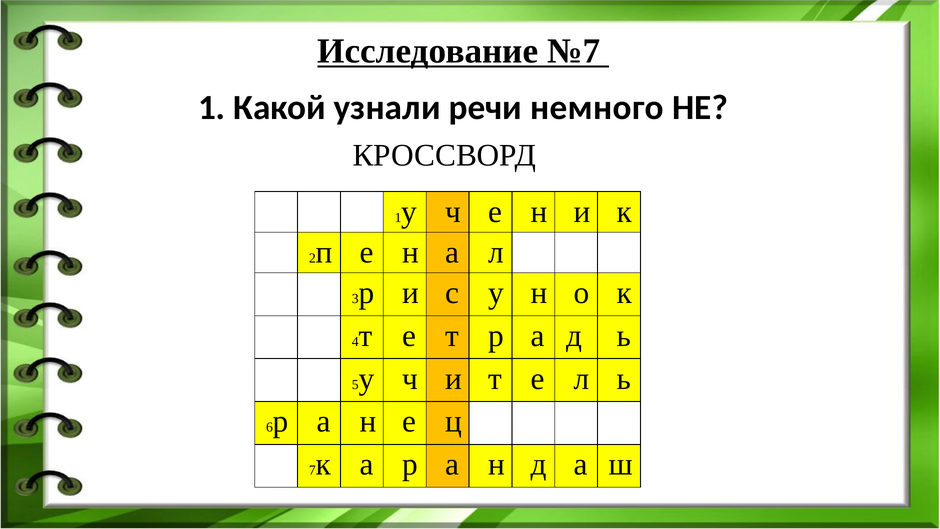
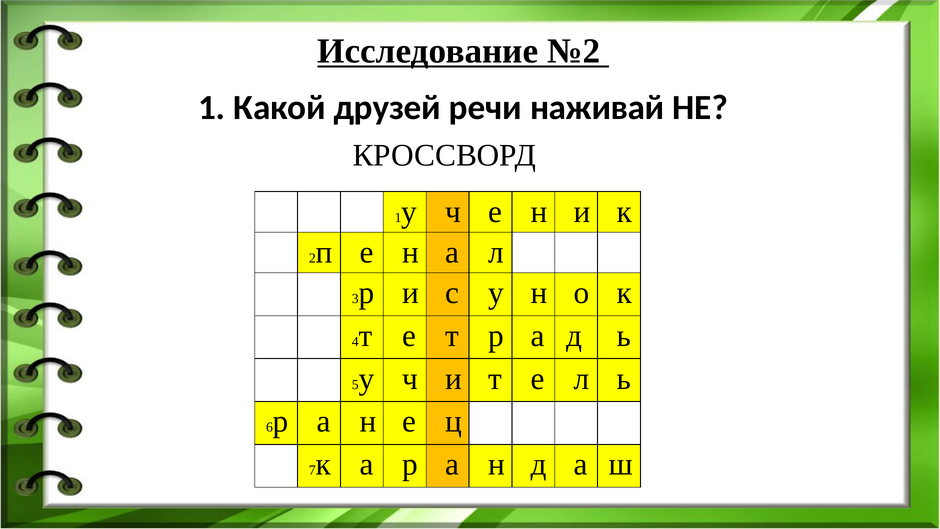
№7: №7 -> №2 (574, 51)
узнали: узнали -> друзей (387, 107)
немного: немного -> наживай (597, 107)
